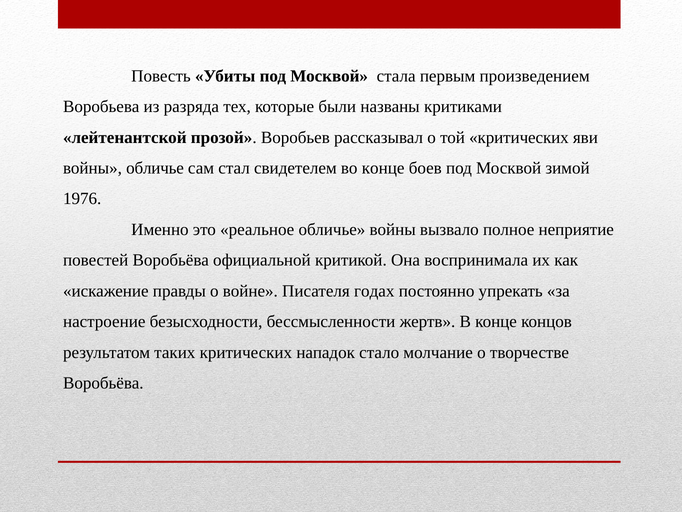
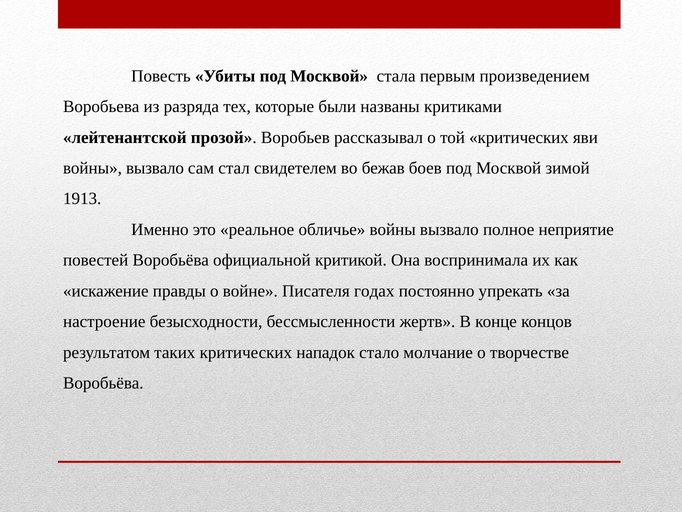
обличье: обличье -> вызвало (155, 168)
во конце: конце -> бежав (383, 168)
1976: 1976 -> 1913 (82, 199)
